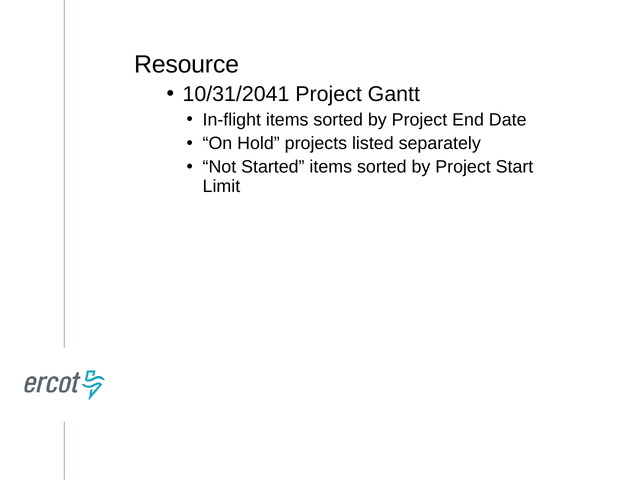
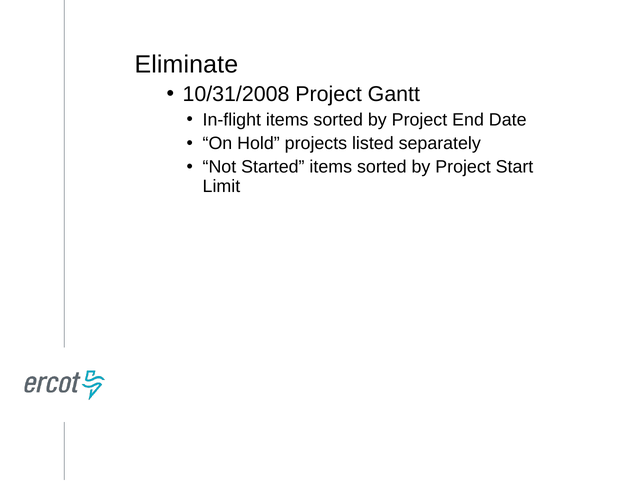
Resource: Resource -> Eliminate (186, 65)
10/31/2041: 10/31/2041 -> 10/31/2008 (236, 94)
